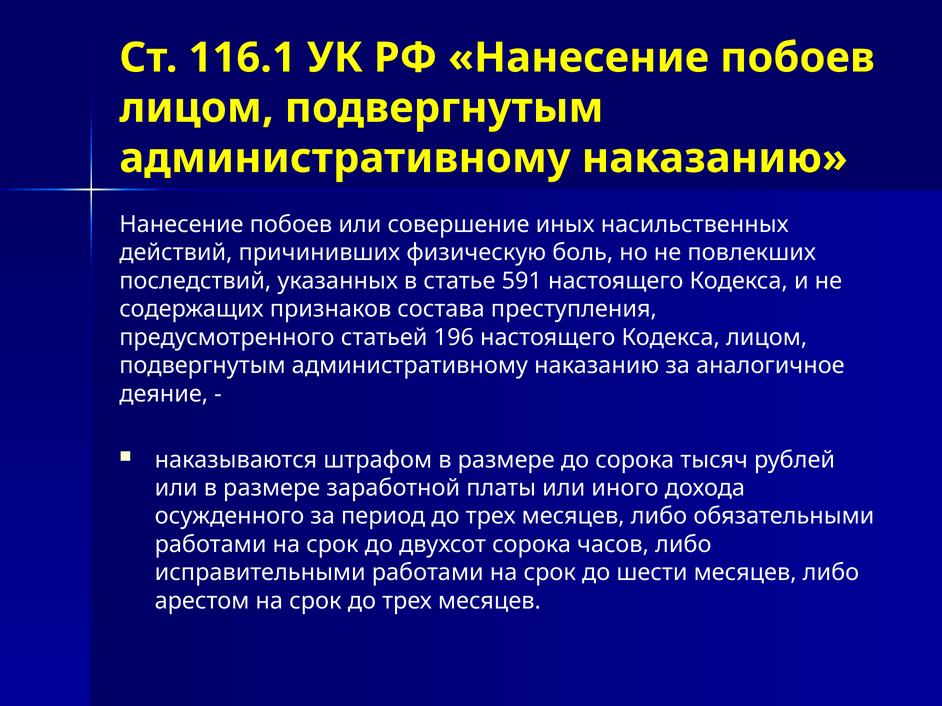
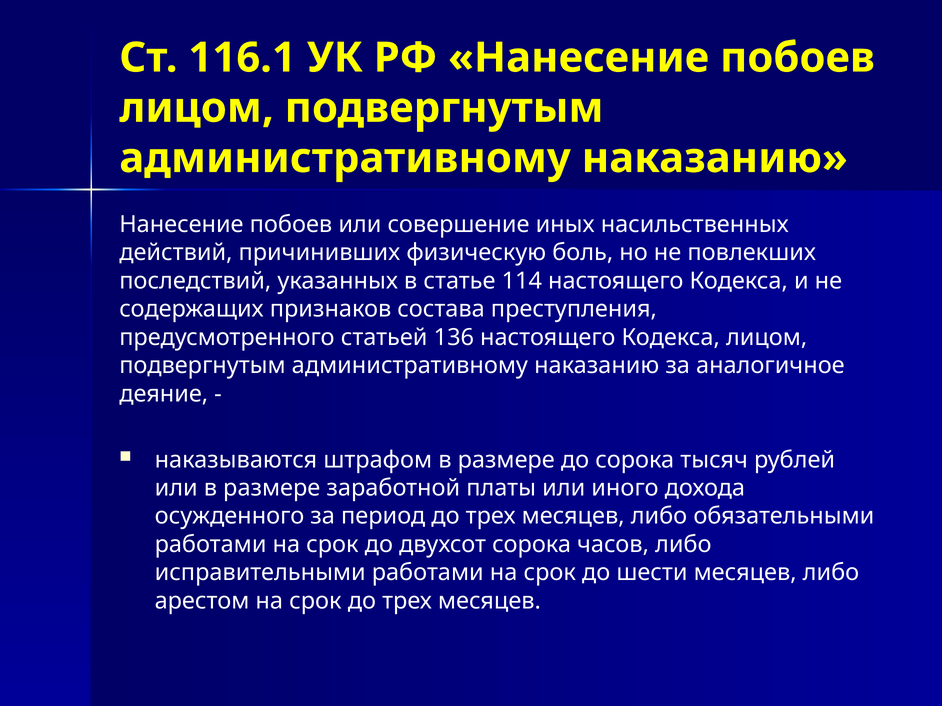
591: 591 -> 114 (522, 281)
196: 196 -> 136 (454, 338)
